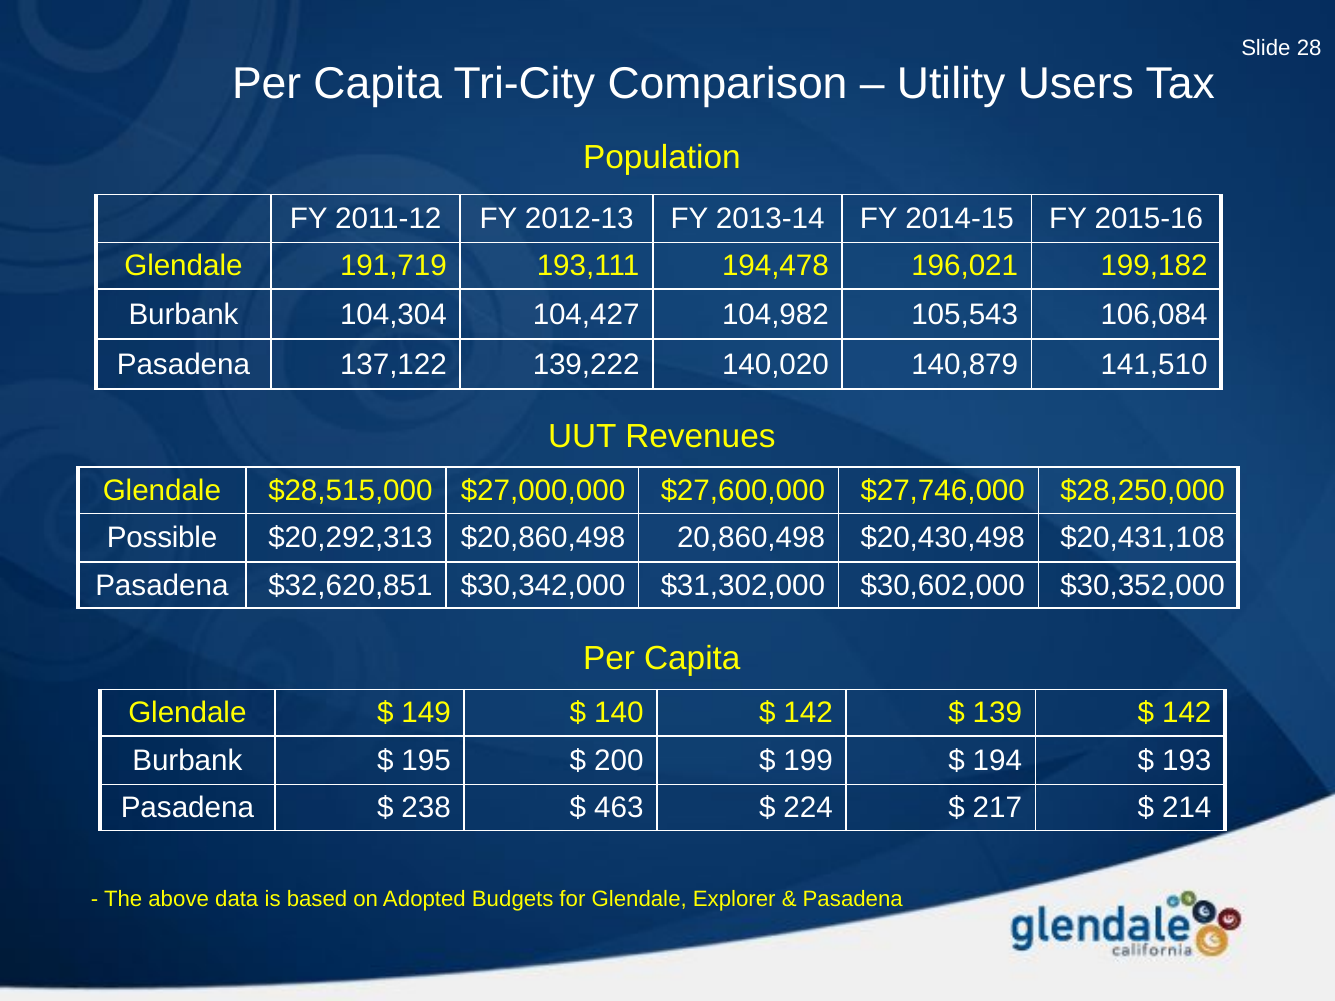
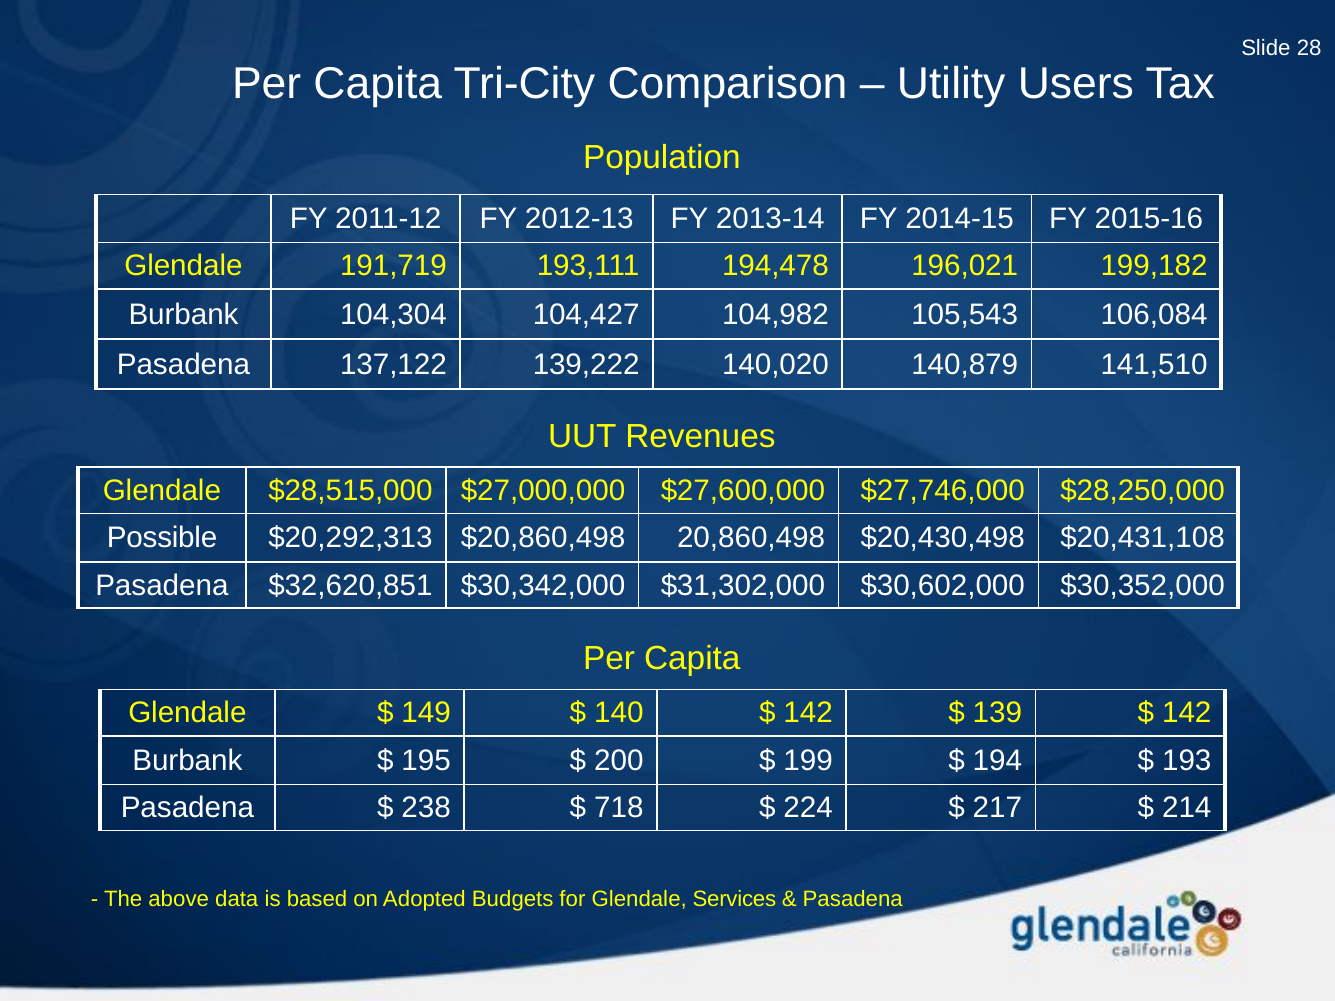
463: 463 -> 718 (619, 808)
Explorer: Explorer -> Services (734, 900)
